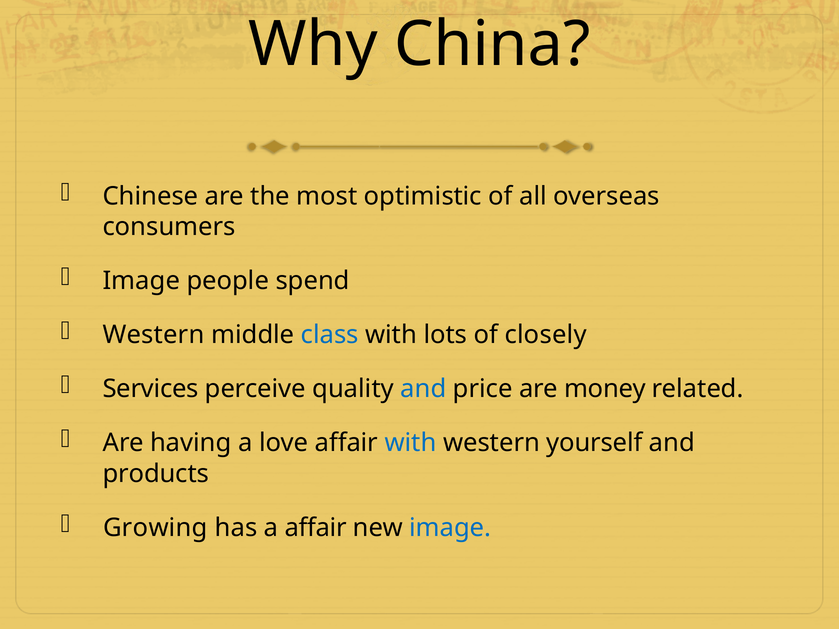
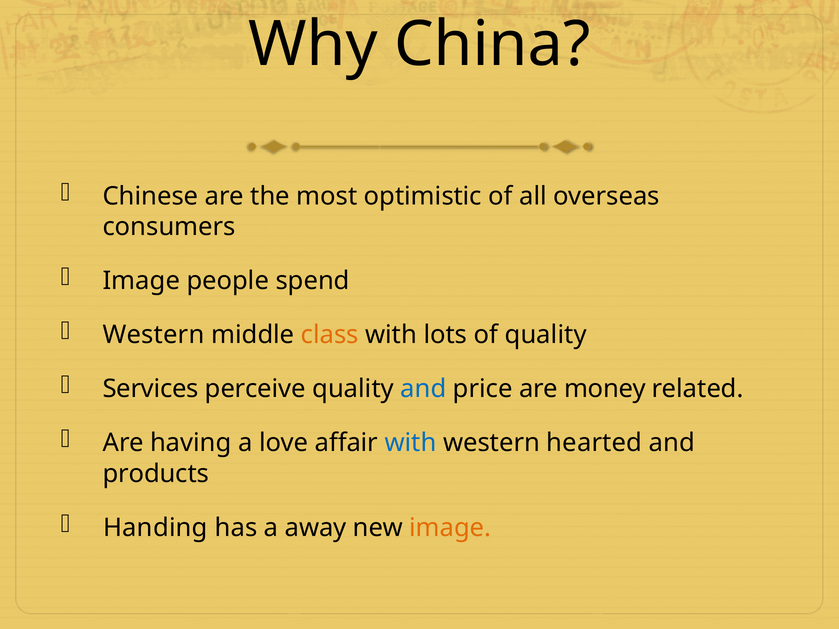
class colour: blue -> orange (330, 335)
of closely: closely -> quality (546, 335)
yourself: yourself -> hearted (594, 443)
Growing: Growing -> Handing (155, 528)
a affair: affair -> away (316, 528)
image colour: blue -> orange (450, 528)
